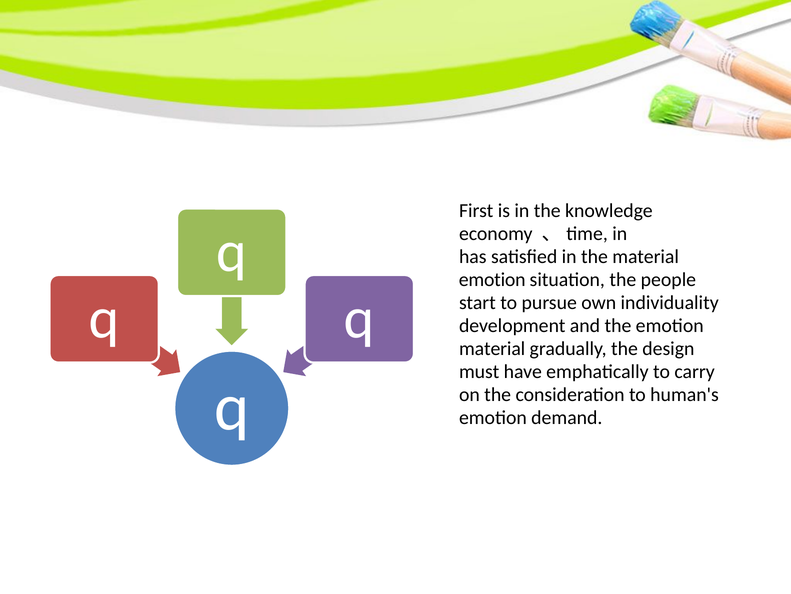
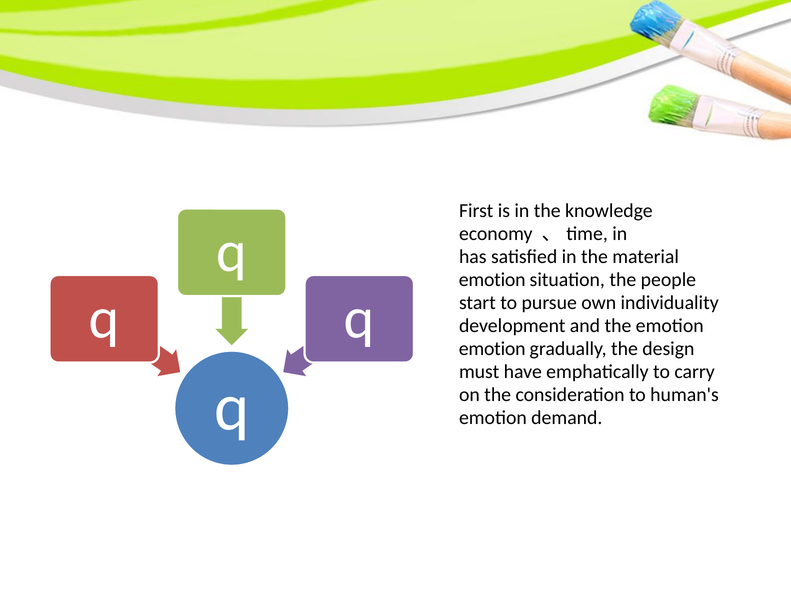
material: material -> emotion (492, 348)
